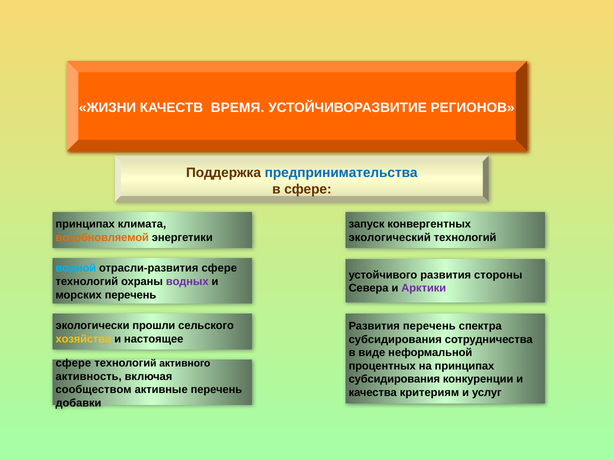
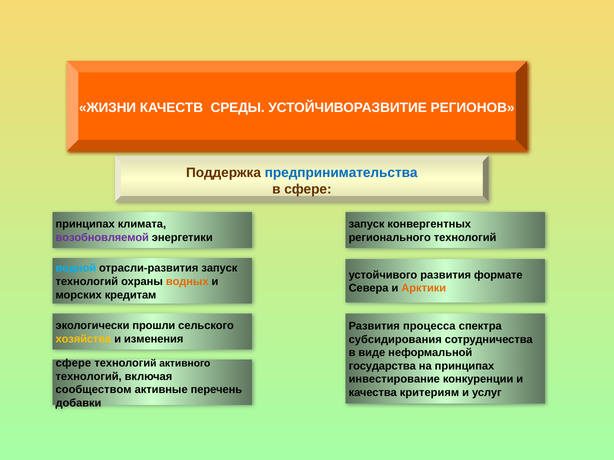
ВРЕМЯ: ВРЕМЯ -> СРЕДЫ (238, 108)
возобновляемой colour: orange -> purple (102, 238)
экологический: экологический -> регионального (390, 238)
отрасли-развития сфере: сфере -> запуск (219, 269)
стороны: стороны -> формате (498, 275)
водных colour: purple -> orange (187, 282)
Арктики colour: purple -> orange (424, 288)
морских перечень: перечень -> кредитам (131, 295)
Развития перечень: перечень -> процесса (429, 326)
настоящее: настоящее -> изменения (154, 339)
процентных: процентных -> государства (382, 366)
активность: активность -> технологий (89, 377)
субсидирования: субсидирования -> инвестирование (394, 380)
